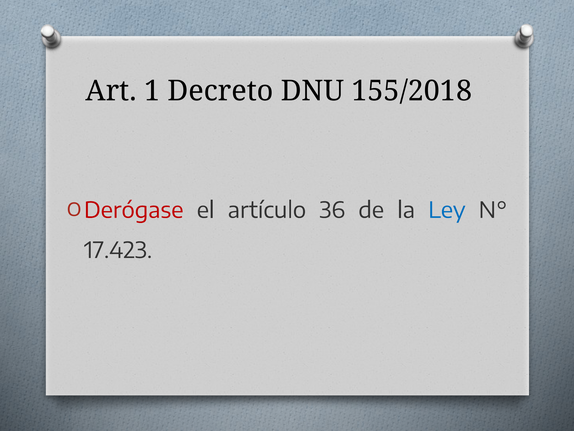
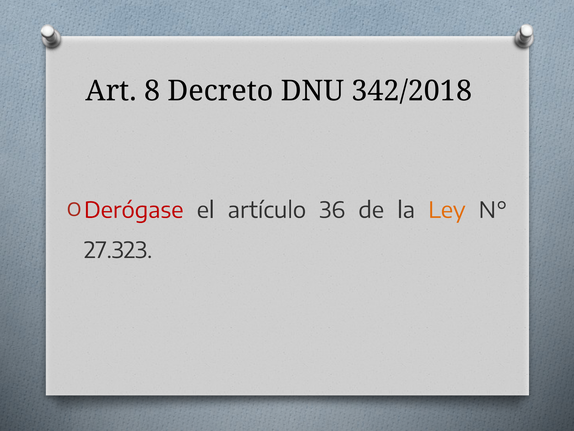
1: 1 -> 8 (152, 91)
155/2018: 155/2018 -> 342/2018 (412, 91)
Ley colour: blue -> orange (447, 210)
17.423: 17.423 -> 27.323 (118, 250)
